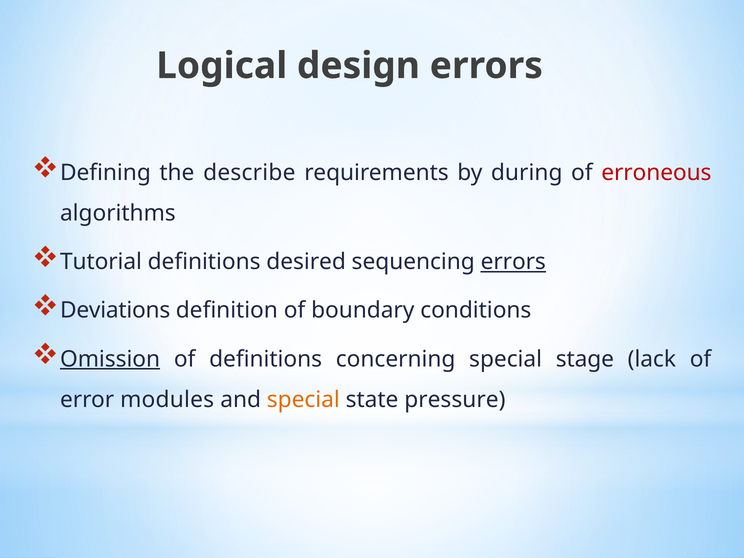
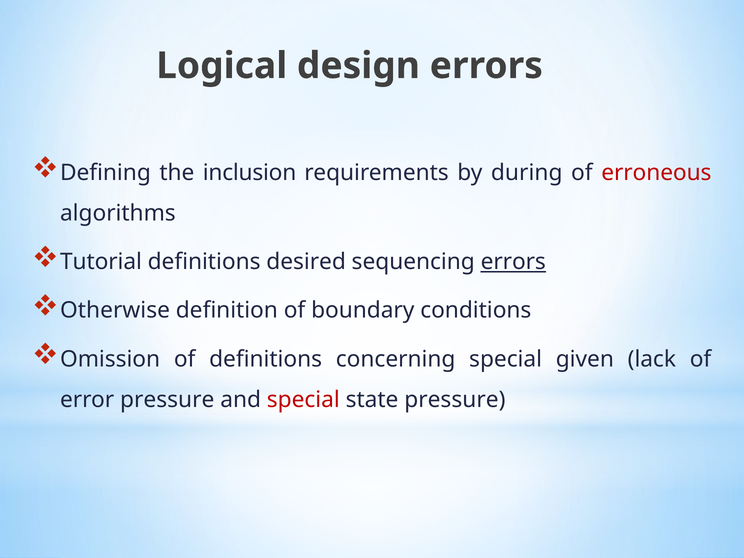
describe: describe -> inclusion (250, 173)
Deviations: Deviations -> Otherwise (115, 310)
Omission underline: present -> none (110, 359)
stage: stage -> given (585, 359)
error modules: modules -> pressure (167, 400)
special colour: orange -> red (303, 400)
